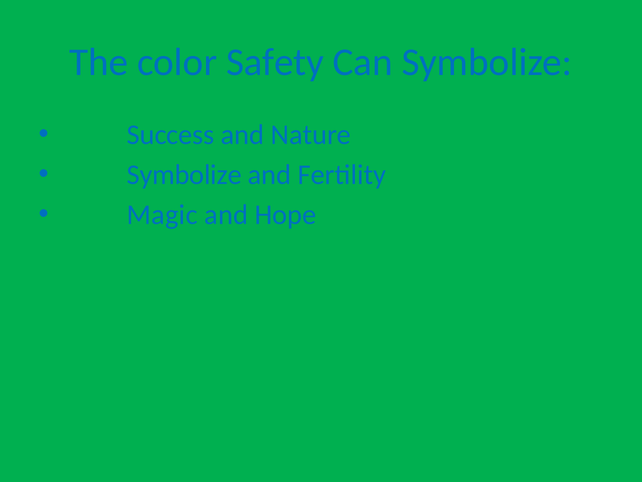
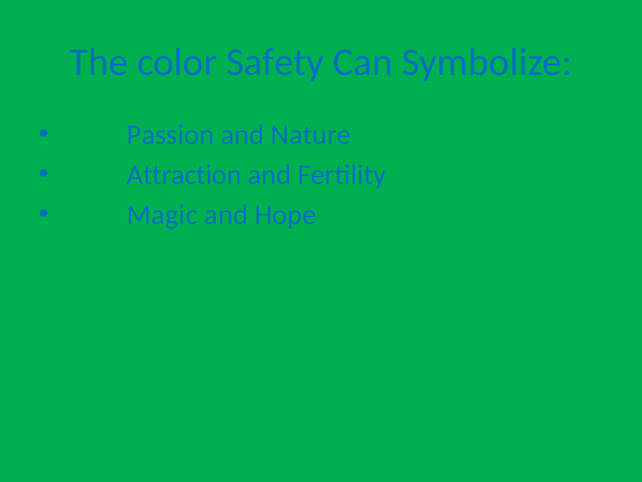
Success: Success -> Passion (171, 135)
Symbolize: Symbolize -> Attraction (184, 175)
